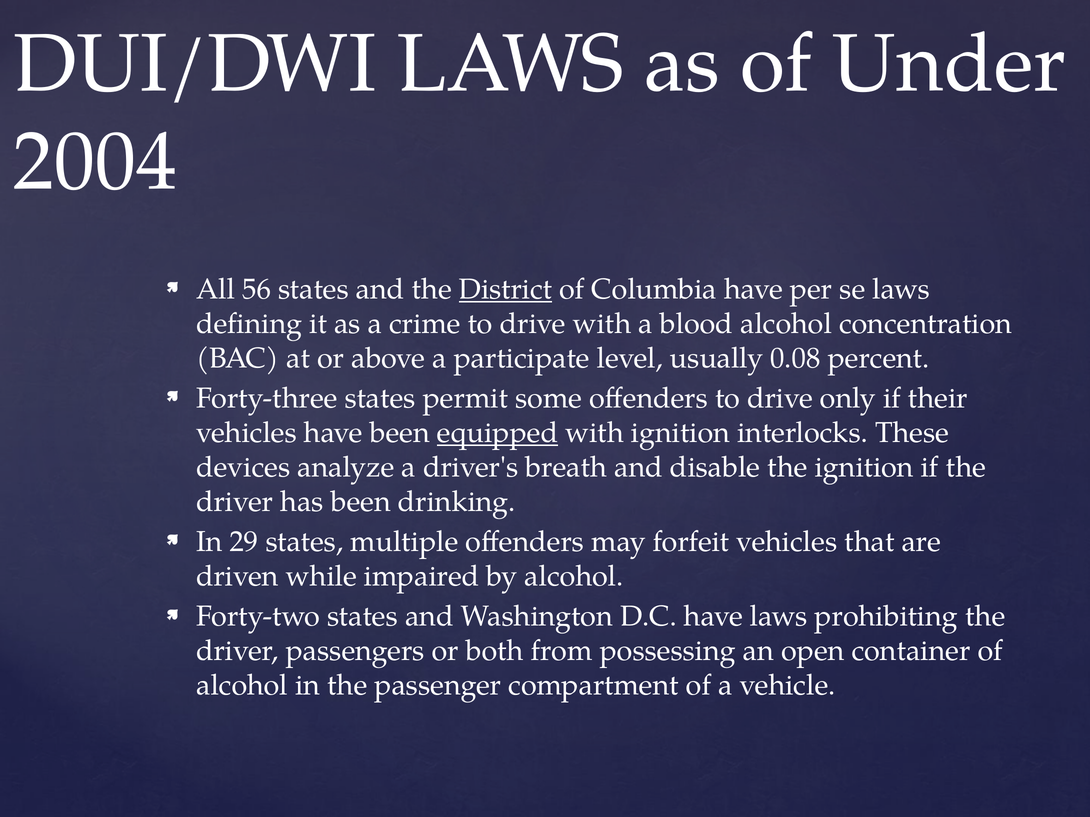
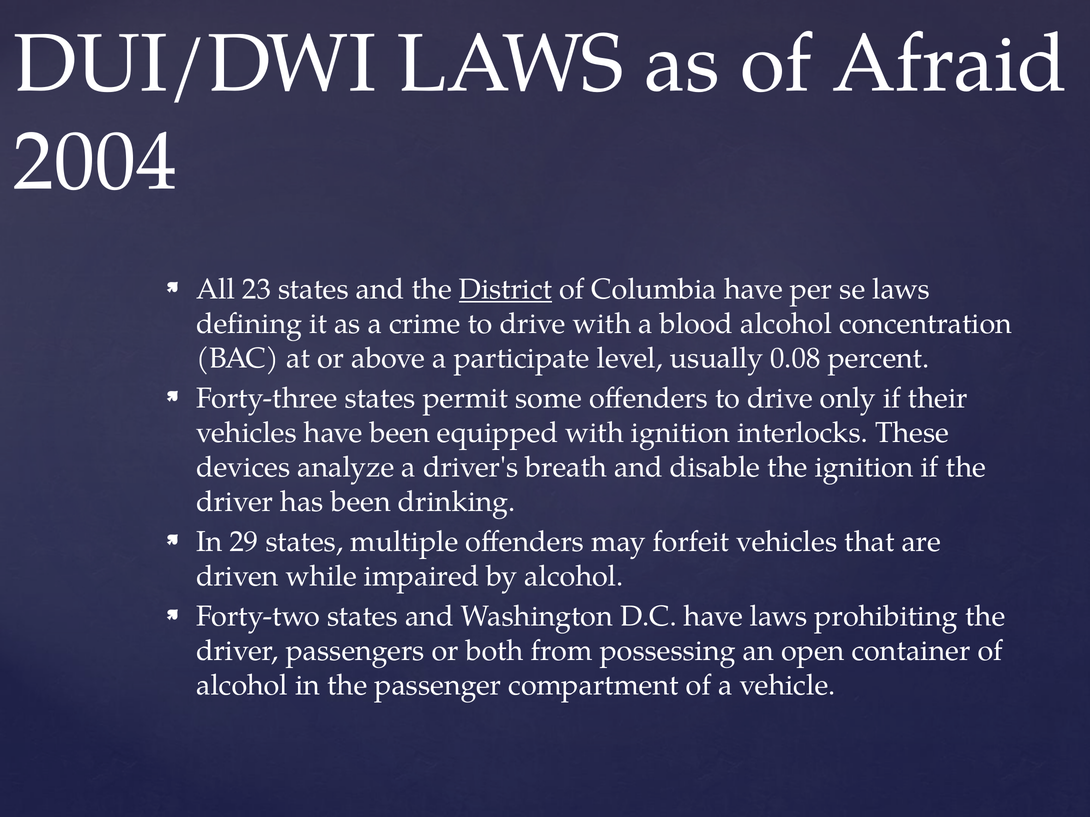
Under: Under -> Afraid (950, 64)
56: 56 -> 23 (257, 289)
equipped underline: present -> none (498, 433)
